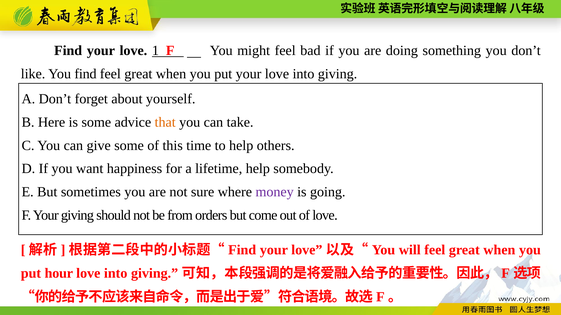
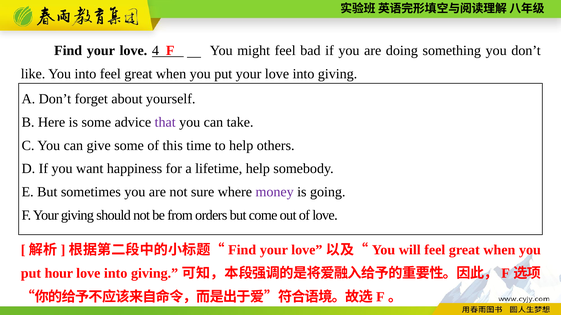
1: 1 -> 4 (155, 51)
You find: find -> into (85, 74)
that colour: orange -> purple (165, 122)
